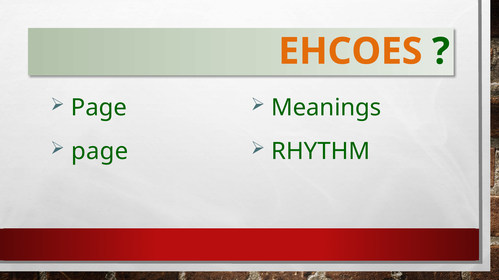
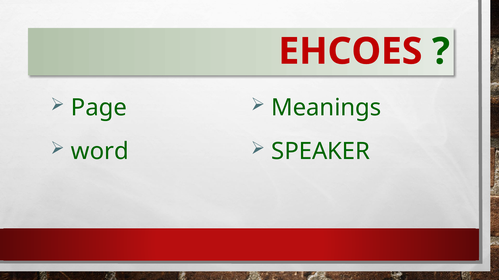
EHCOES colour: orange -> red (350, 52)
page: page -> word (100, 152)
RHYTHM: RHYTHM -> SPEAKER (321, 152)
